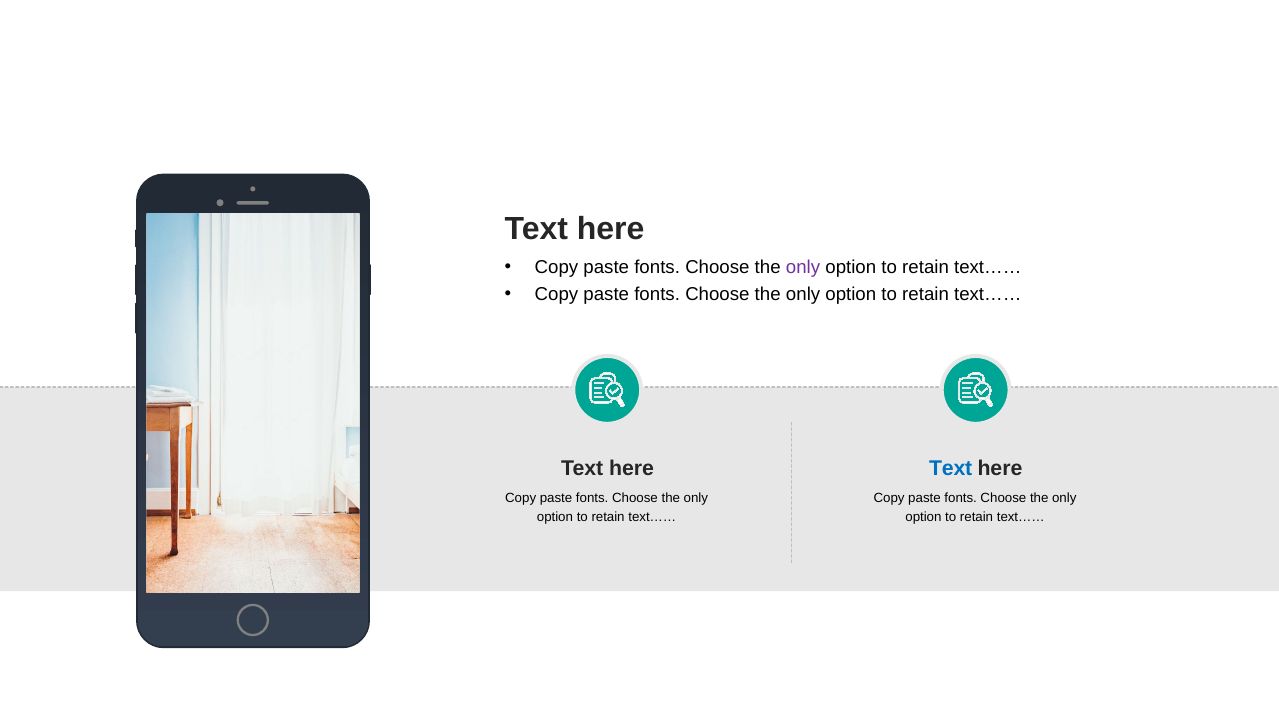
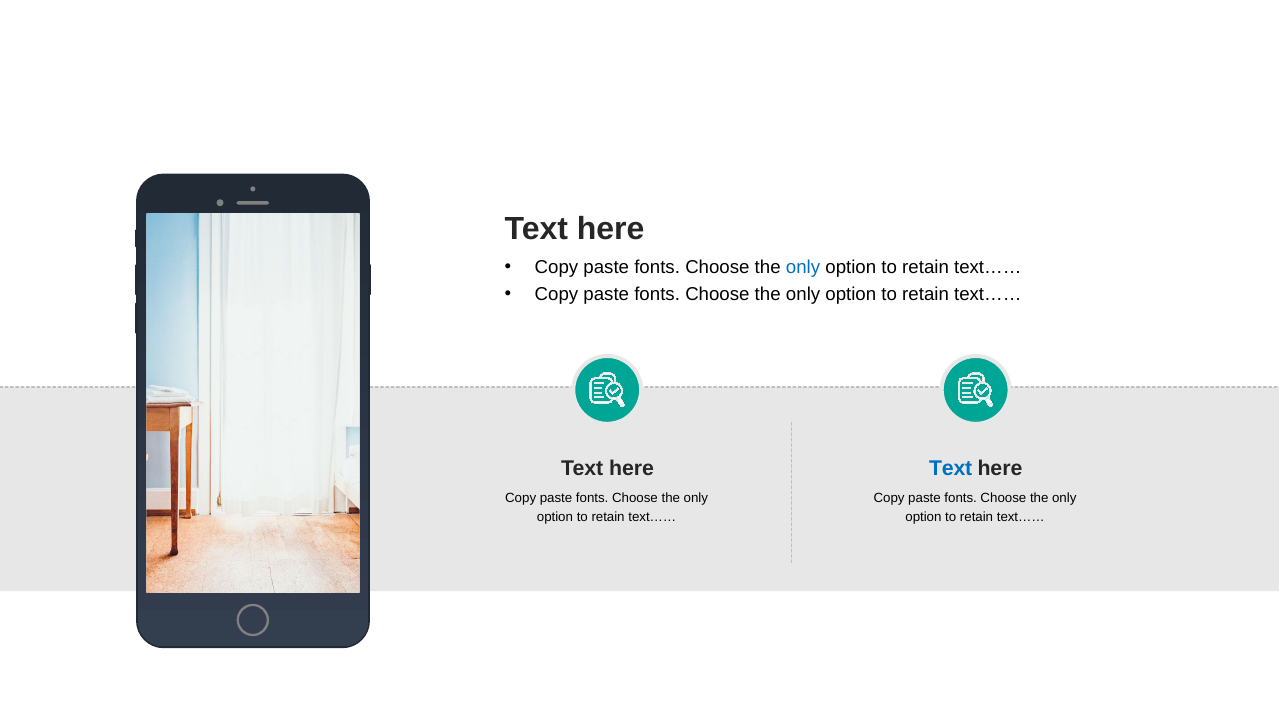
only colour: purple -> blue (803, 268)
